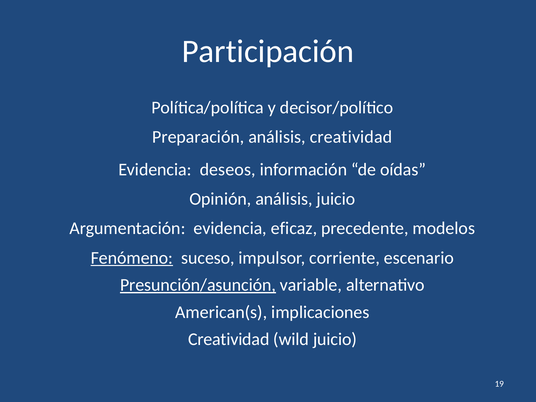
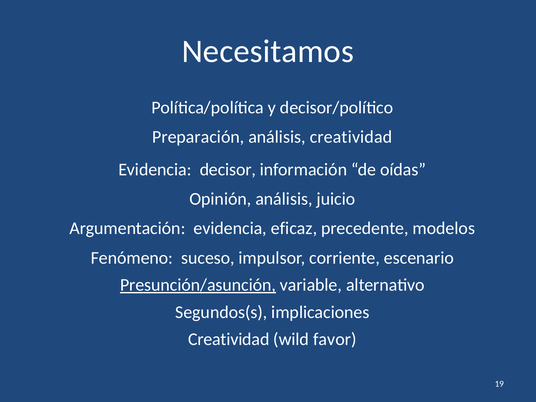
Participación: Participación -> Necesitamos (268, 51)
deseos: deseos -> decisor (228, 170)
Fenómeno underline: present -> none (132, 258)
American(s: American(s -> Segundos(s (221, 312)
wild juicio: juicio -> favor (335, 339)
